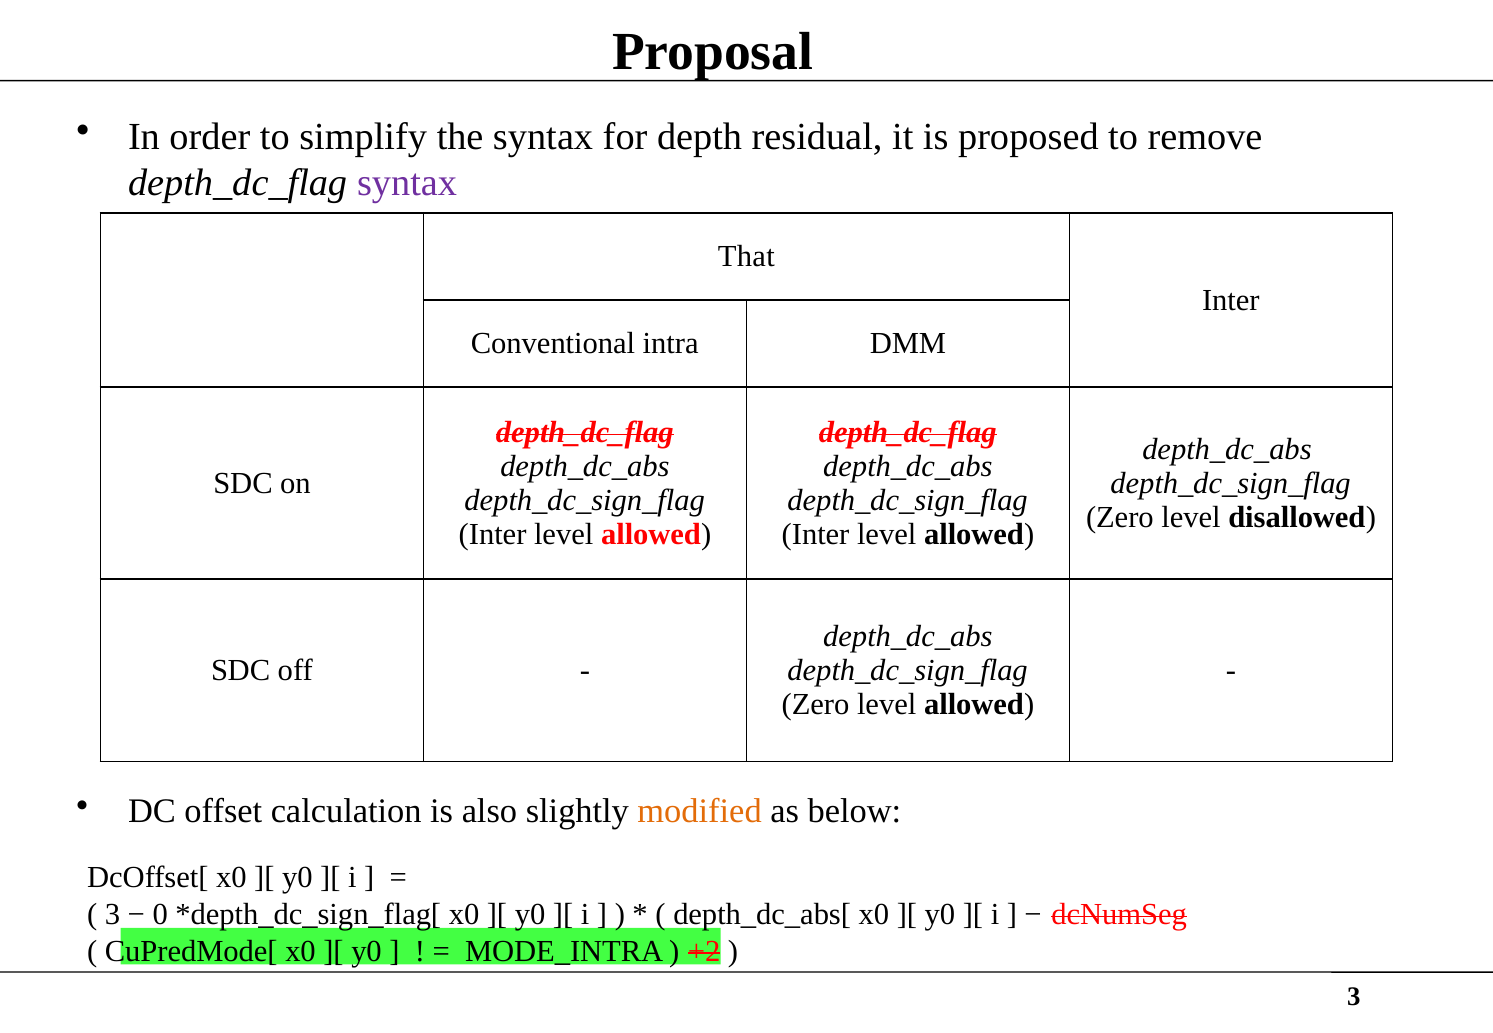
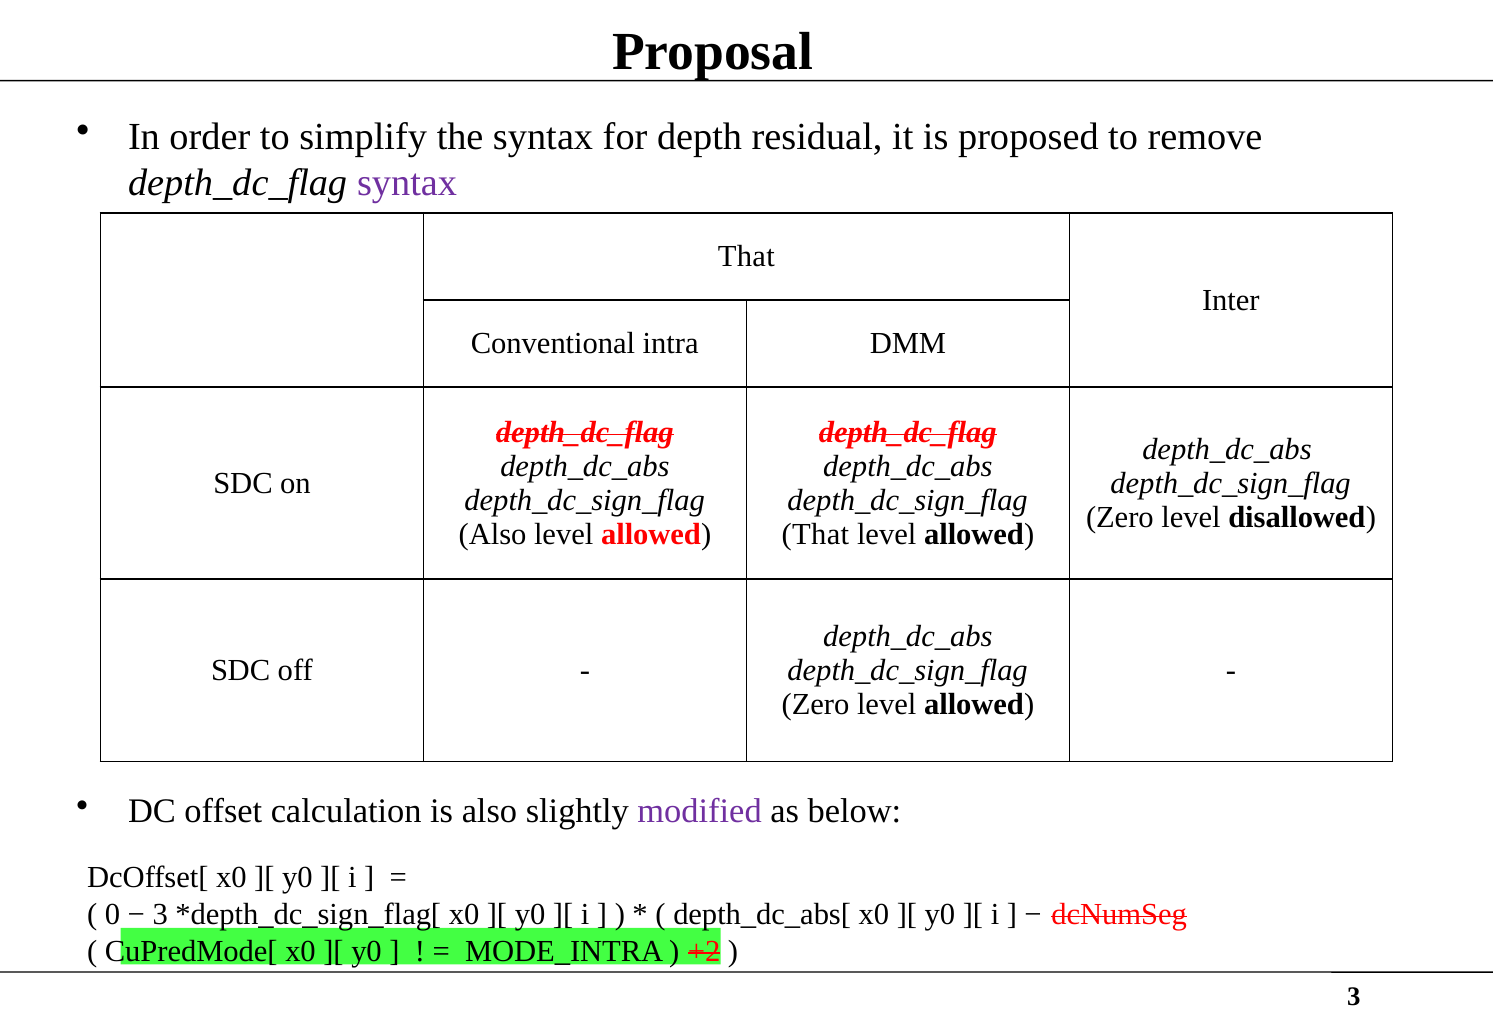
Inter: Inter -> Also (493, 534)
Inter: Inter -> That (815, 534)
modified colour: orange -> purple (700, 812)
3: 3 -> 0 (112, 915)
0: 0 -> 3 (160, 915)
